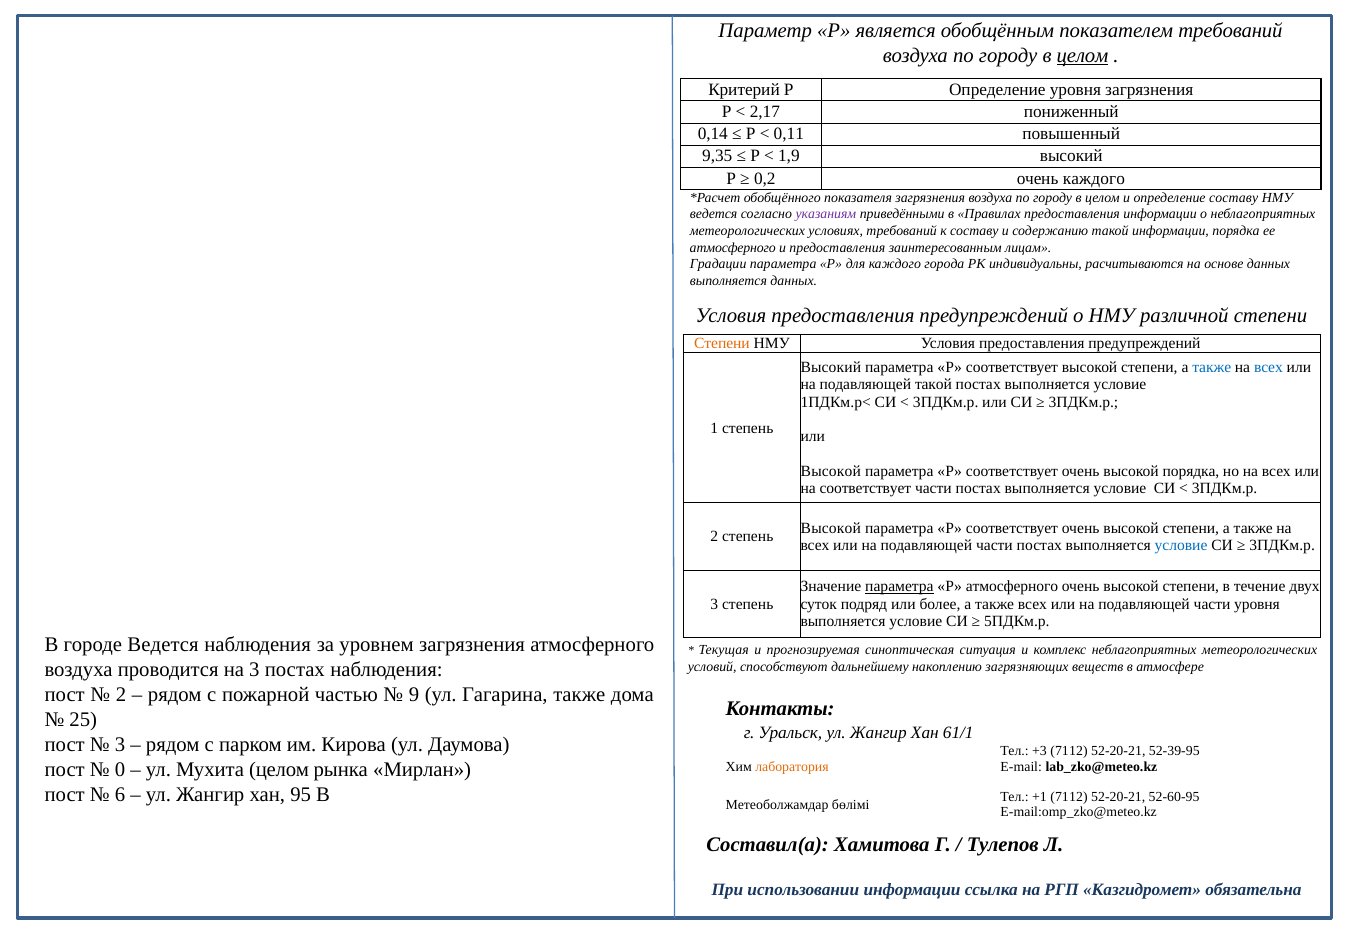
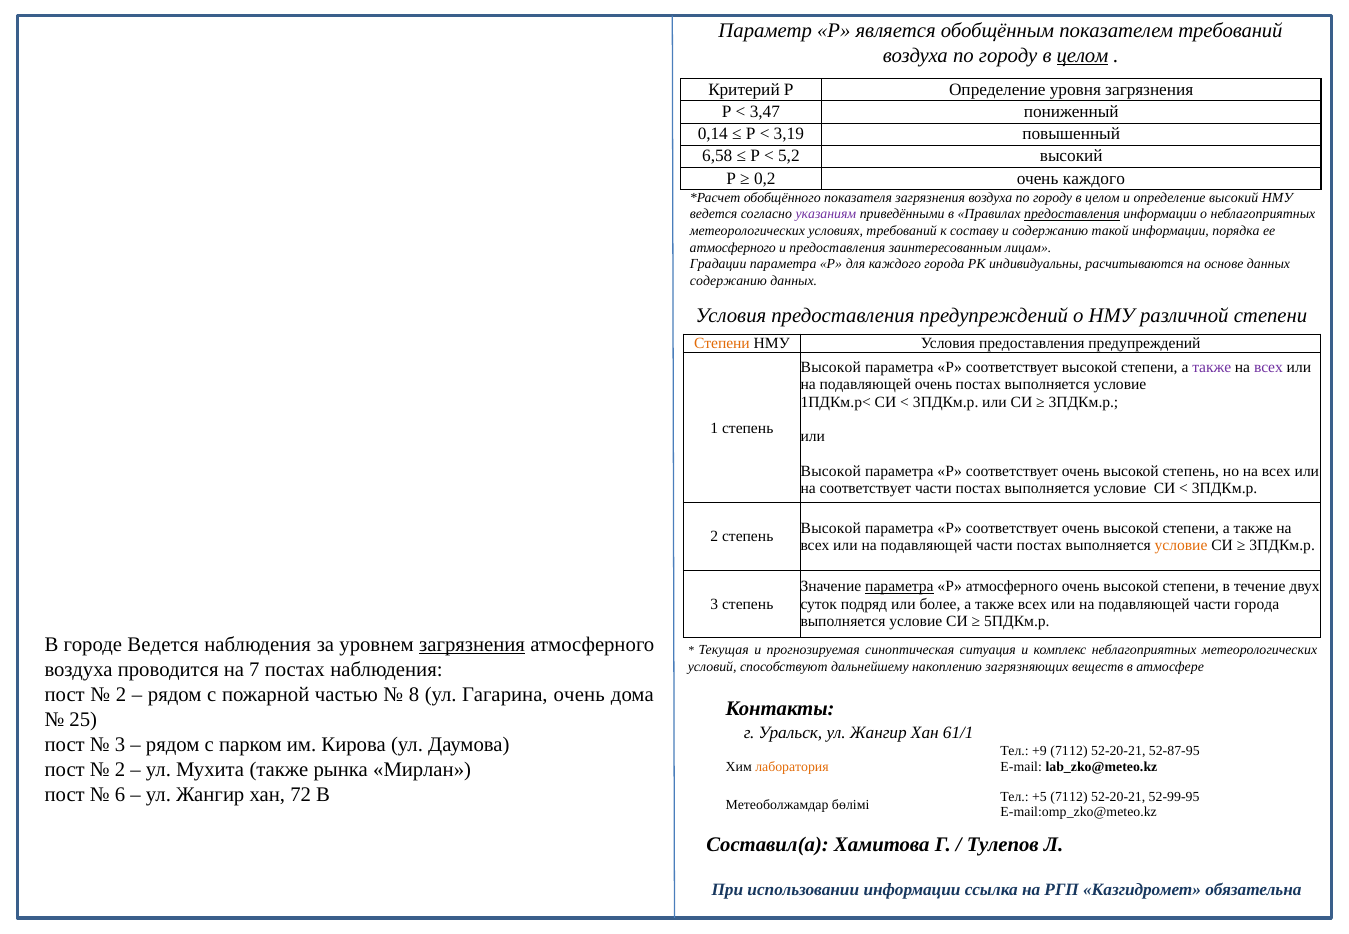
2,17: 2,17 -> 3,47 (765, 112)
0,11: 0,11 -> 3,19 (789, 134)
9,35: 9,35 -> 6,58 (717, 156)
1,9: 1,9 -> 5,2 (789, 156)
определение составу: составу -> высокий (1234, 198)
предоставления underline: none -> present (1072, 214)
выполняется: выполняется -> содержанию (728, 281)
Высокий: Высокий -> Высокой (831, 367)
также colour: blue -> purple (1212, 367)
всех colour: blue -> purple (1268, 367)
подавляющей такой: такой -> очень (933, 385)
высокой порядка: порядка -> степень (1191, 471)
условие colour: blue -> orange (1181, 545)
части уровня: уровня -> города (1257, 604)
загрязнения underline: none -> present (472, 645)
на 3: 3 -> 7 (254, 670)
9: 9 -> 8 (414, 694)
Гагарина также: также -> очень (579, 694)
+3: +3 -> +9 (1040, 751)
52-39-95: 52-39-95 -> 52-87-95 (1174, 751)
0: 0 -> 2 (120, 769)
Мухита целом: целом -> также (279, 769)
95: 95 -> 72 (301, 794)
+1: +1 -> +5 (1040, 797)
52-60-95: 52-60-95 -> 52-99-95 (1174, 797)
